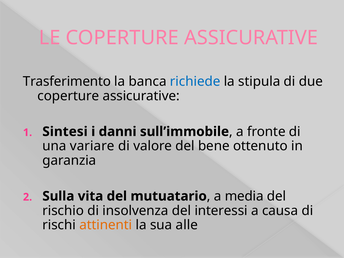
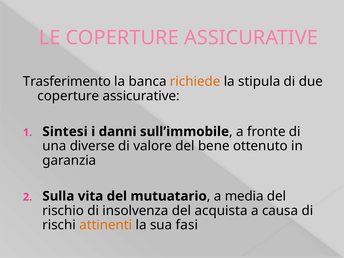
richiede colour: blue -> orange (195, 81)
variare: variare -> diverse (92, 146)
interessi: interessi -> acquista (221, 211)
alle: alle -> fasi (187, 225)
